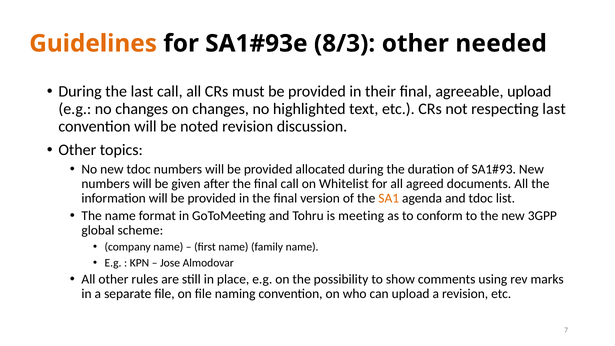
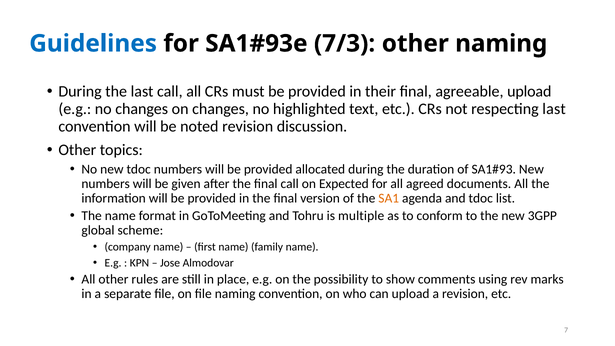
Guidelines colour: orange -> blue (93, 44)
8/3: 8/3 -> 7/3 (345, 44)
other needed: needed -> naming (501, 44)
Whitelist: Whitelist -> Expected (344, 184)
meeting: meeting -> multiple (361, 216)
